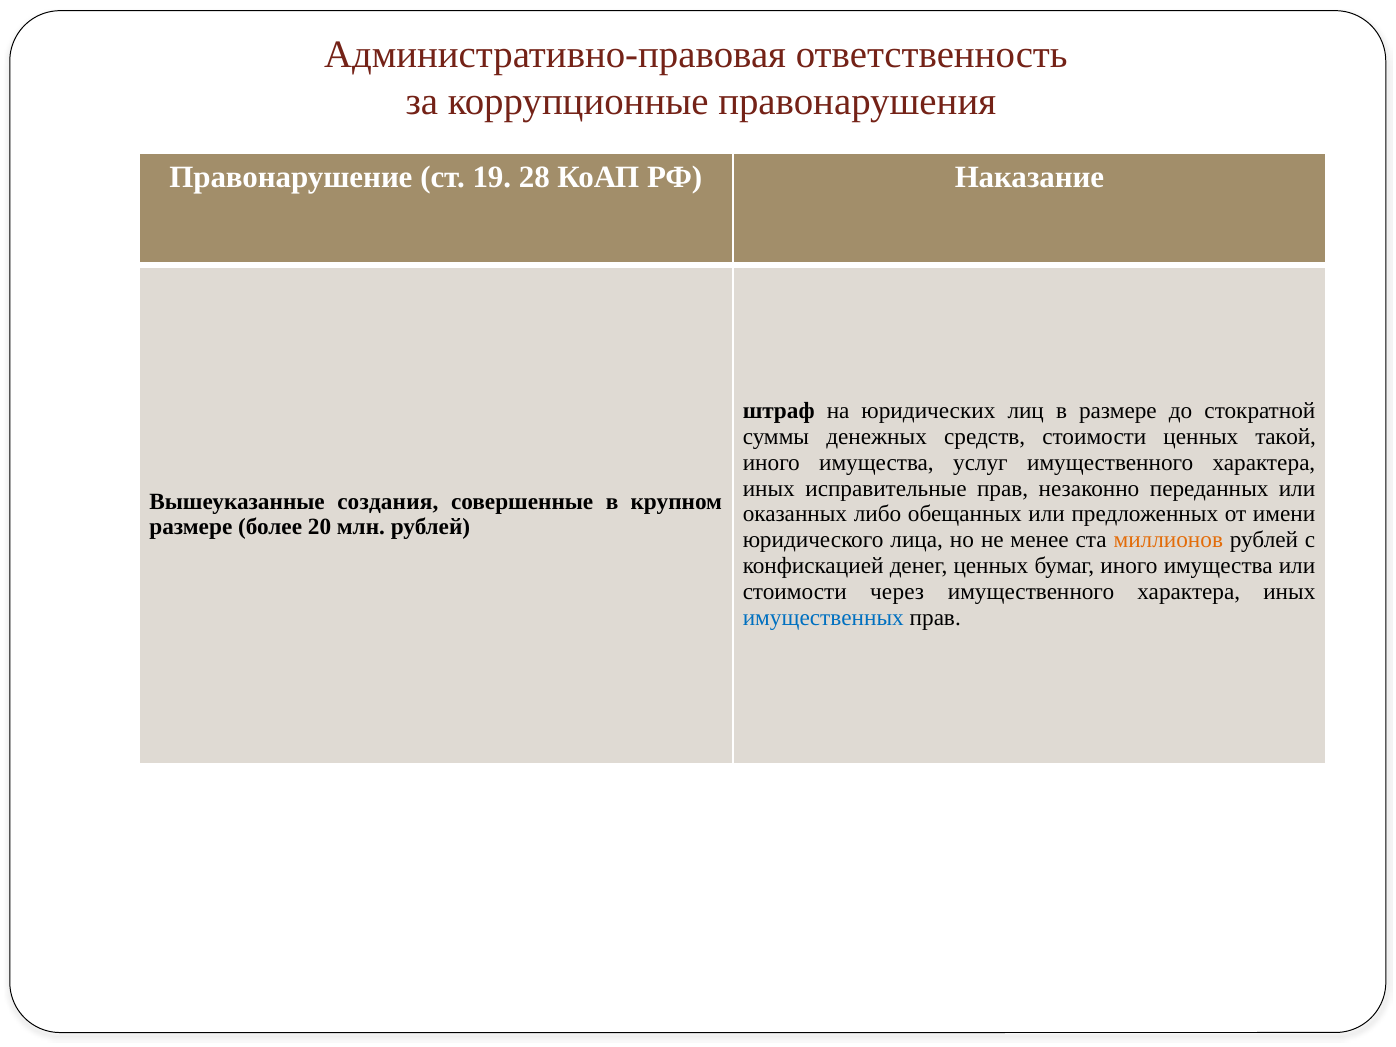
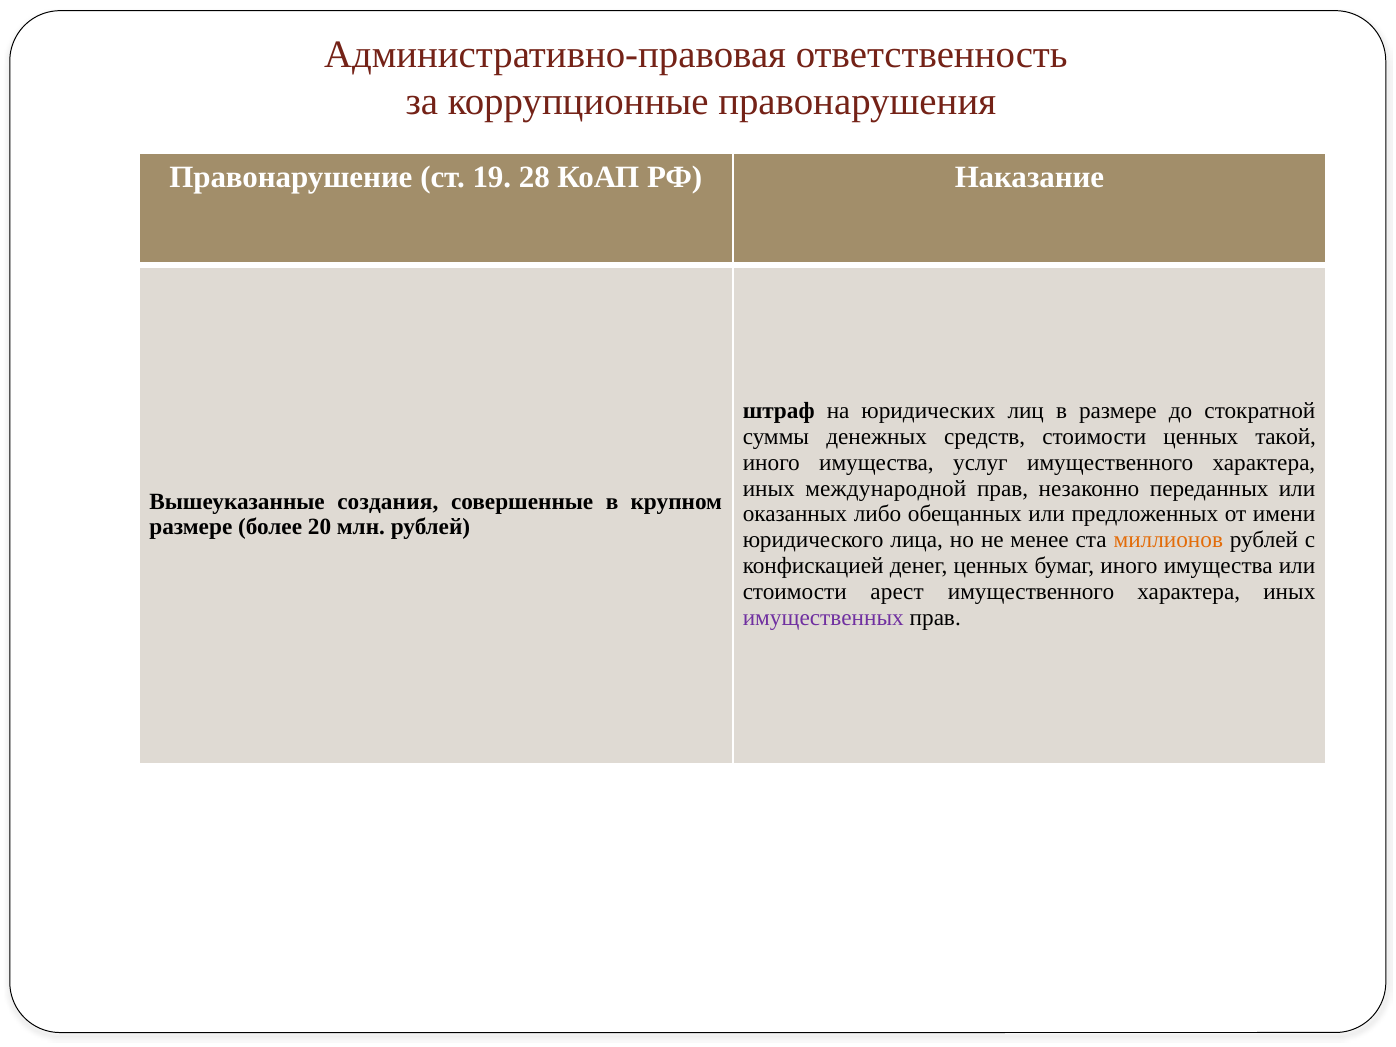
исправительные: исправительные -> международной (886, 488)
через: через -> арест (897, 592)
имущественных colour: blue -> purple (823, 618)
